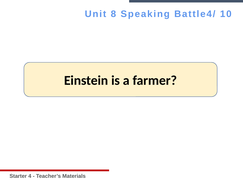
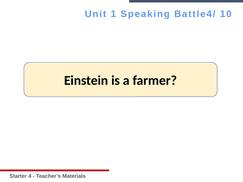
8: 8 -> 1 (113, 14)
